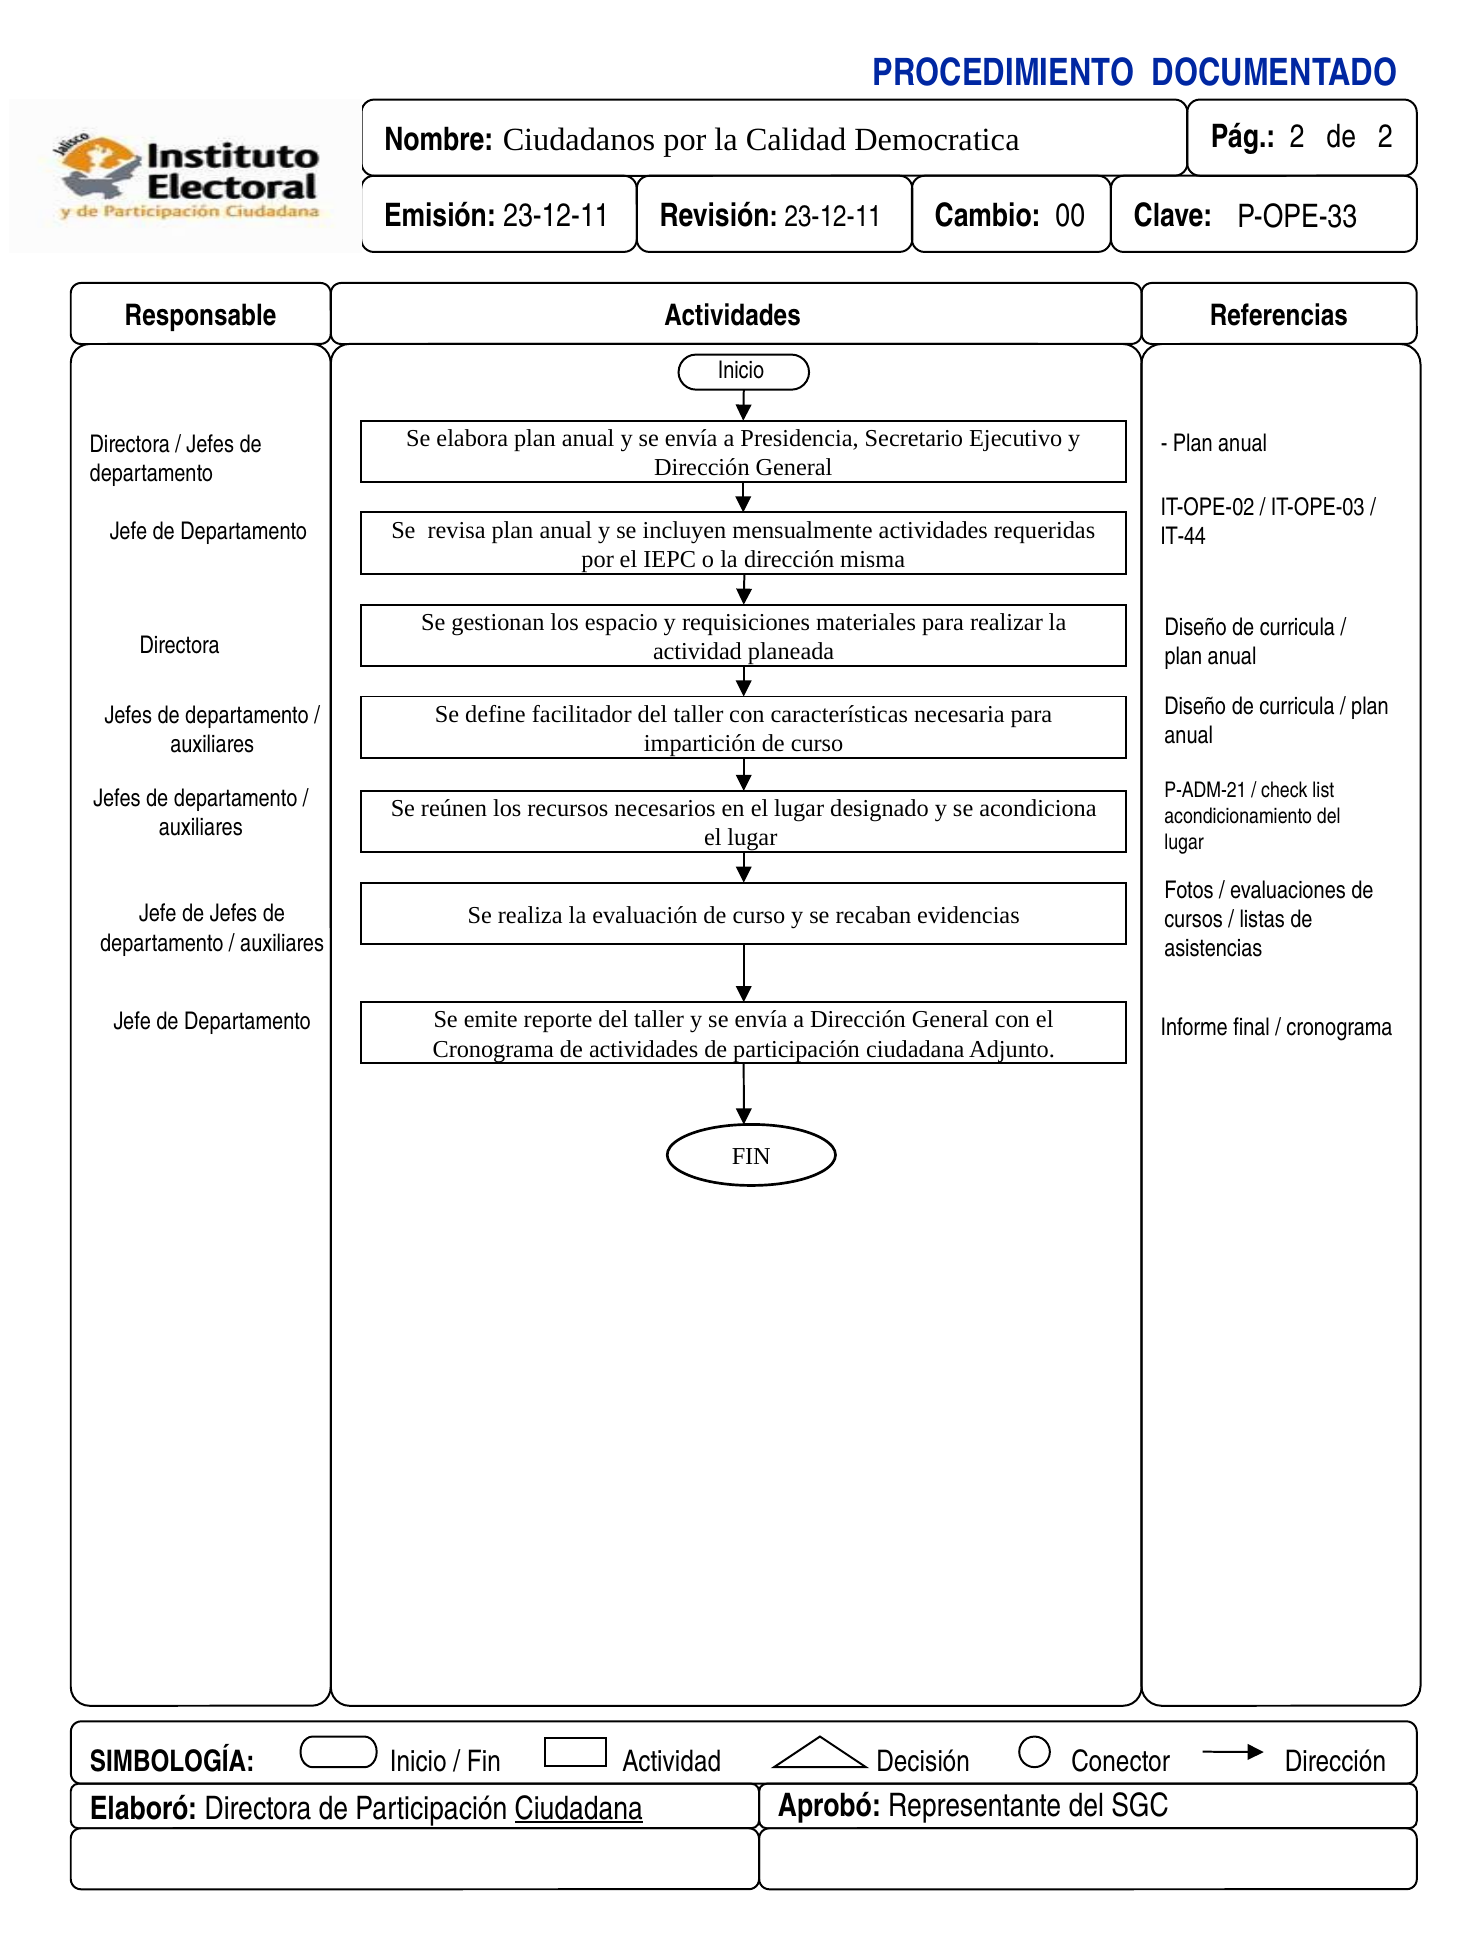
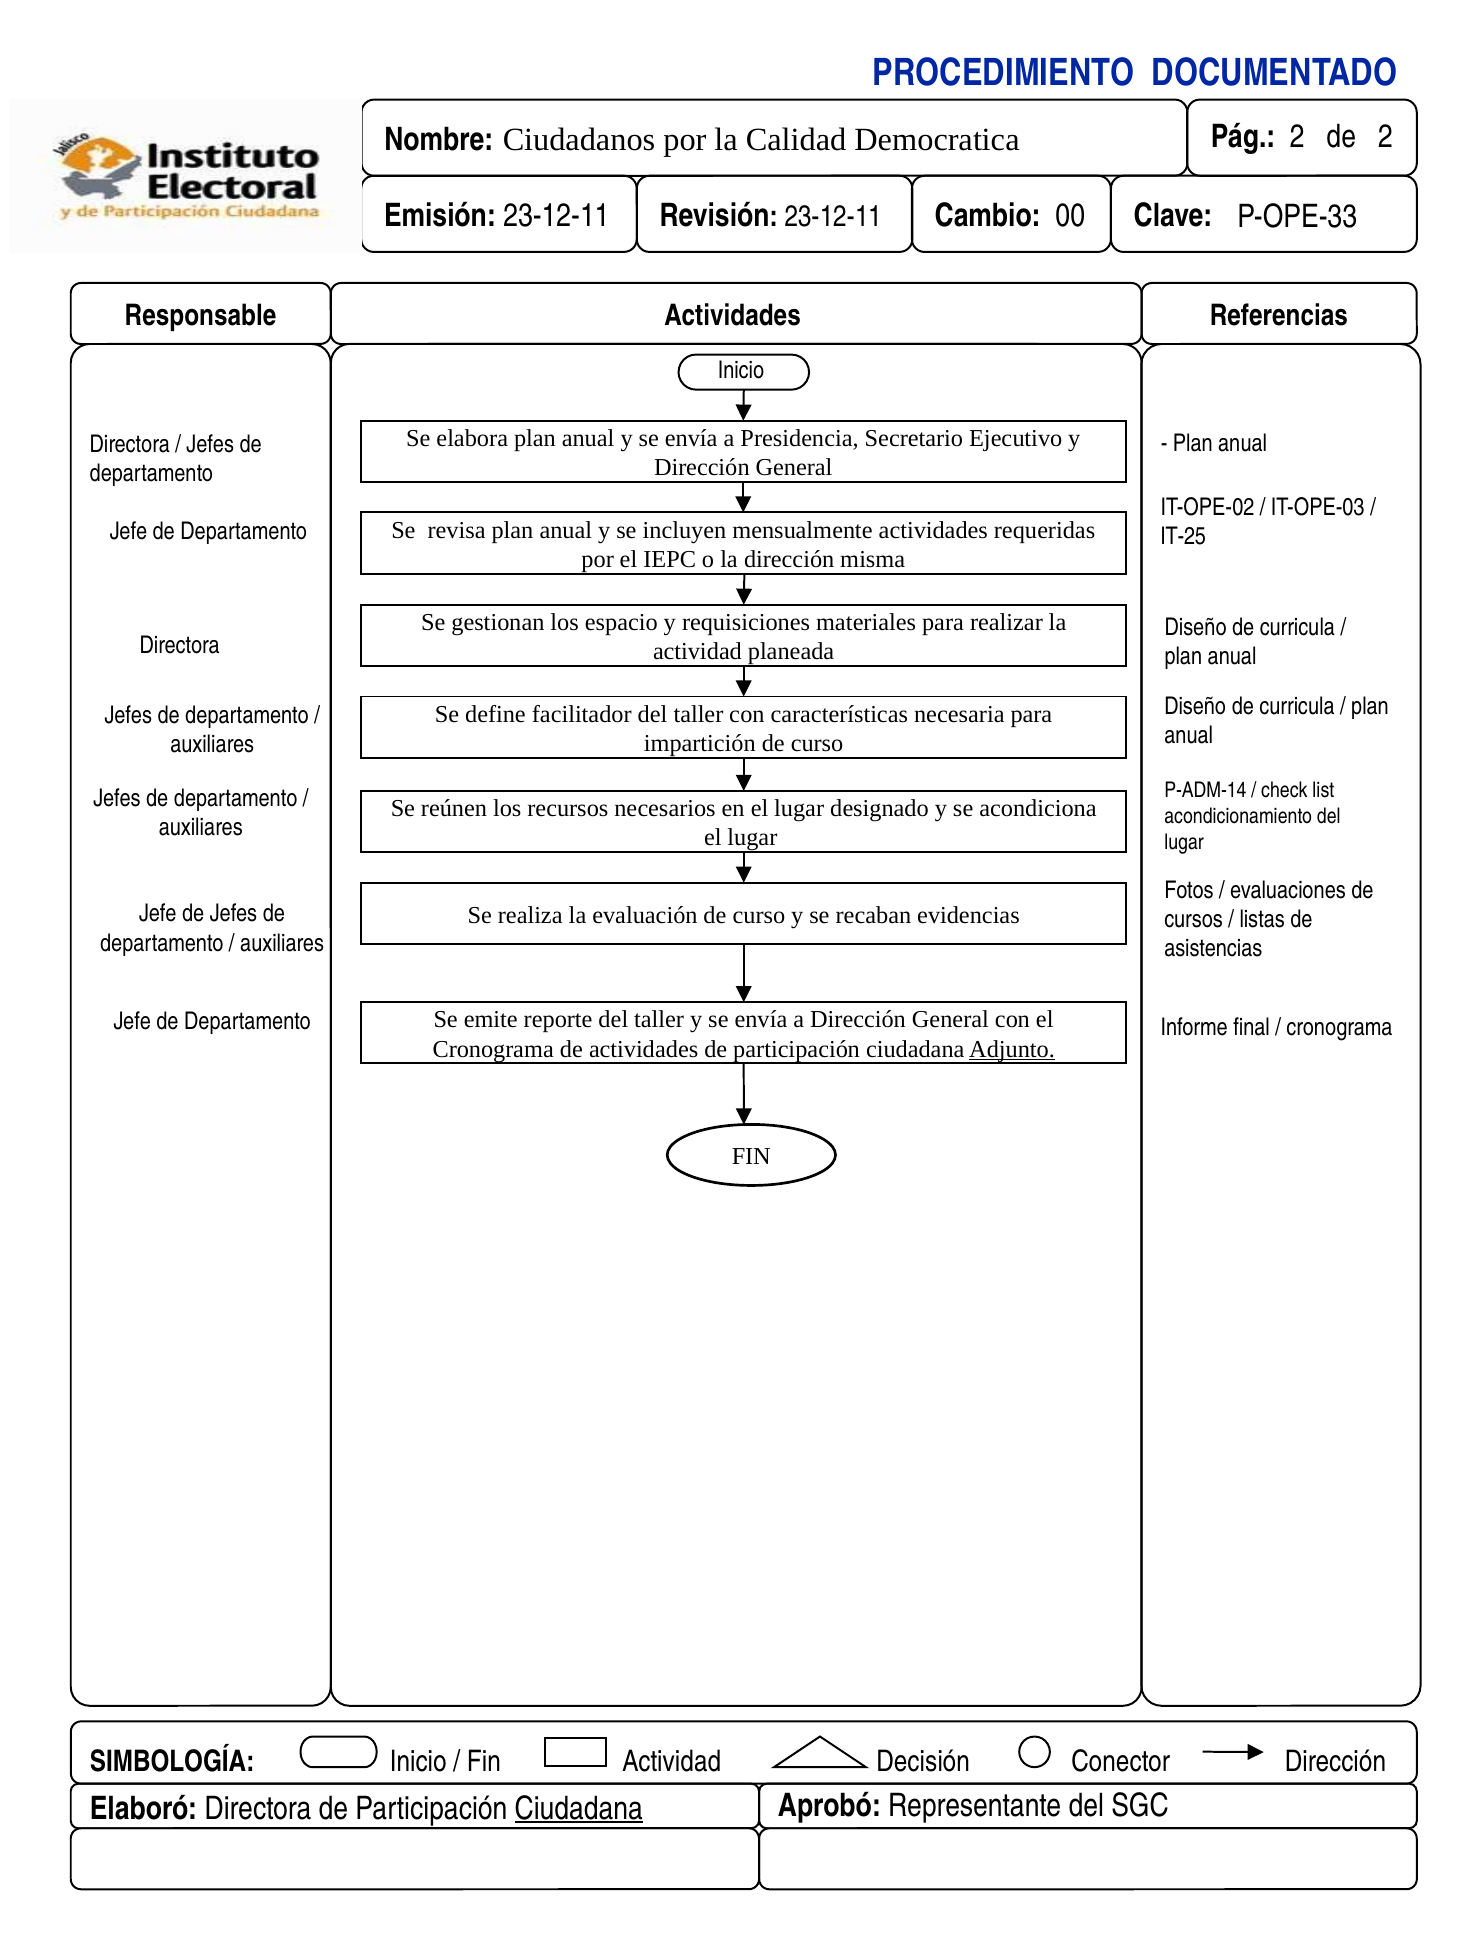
IT-44: IT-44 -> IT-25 (1183, 537)
P-ADM-21: P-ADM-21 -> P-ADM-14 (1205, 790)
Adjunto underline: none -> present (1012, 1049)
